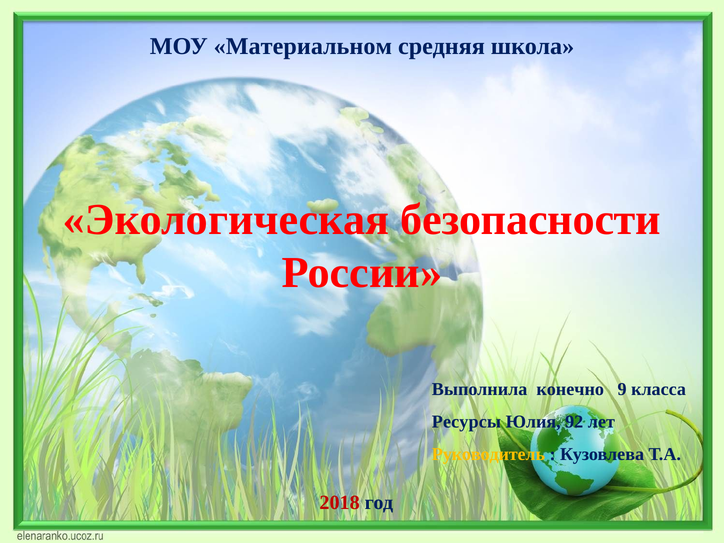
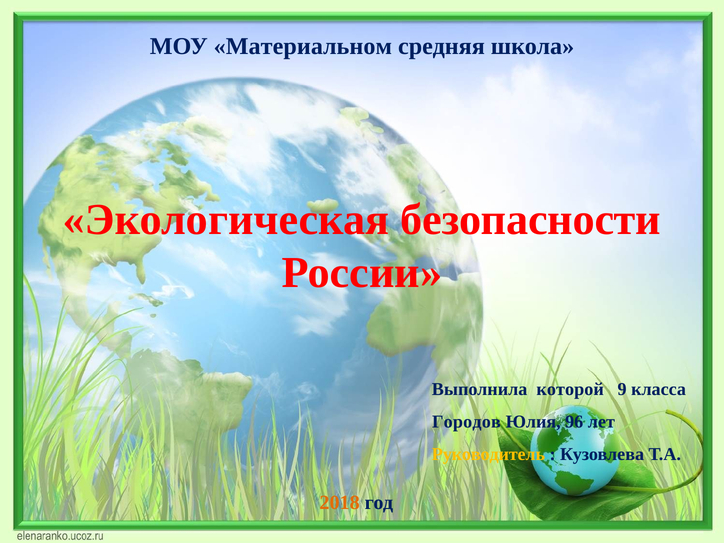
конечно: конечно -> которой (570, 389)
Ресурсы: Ресурсы -> Городов (466, 422)
92: 92 -> 96 (574, 422)
2018 colour: red -> orange (340, 503)
